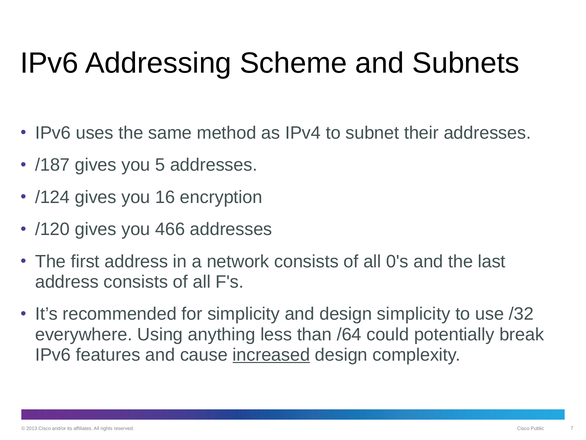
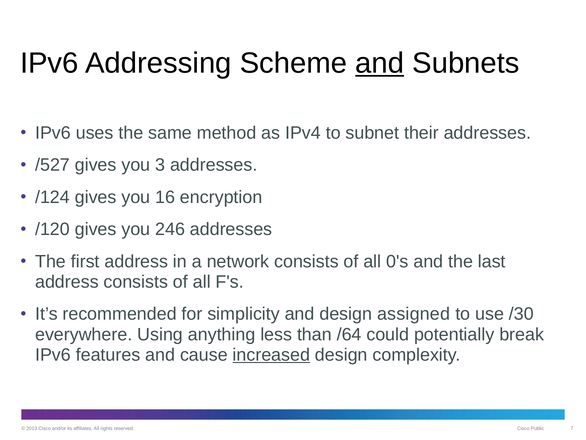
and underline: none -> present (380, 63)
/187: /187 -> /527 (53, 165)
5: 5 -> 3 (160, 165)
466: 466 -> 246 (170, 229)
design simplicity: simplicity -> assigned (414, 314)
/32: /32 -> /30 (521, 314)
